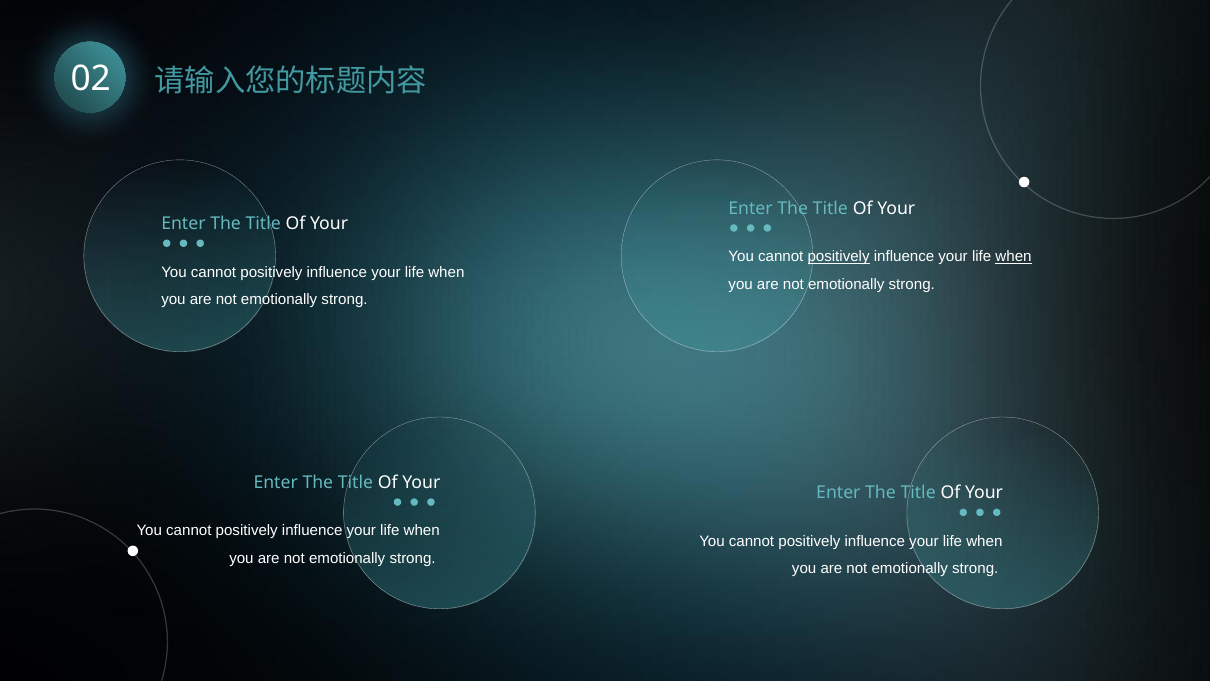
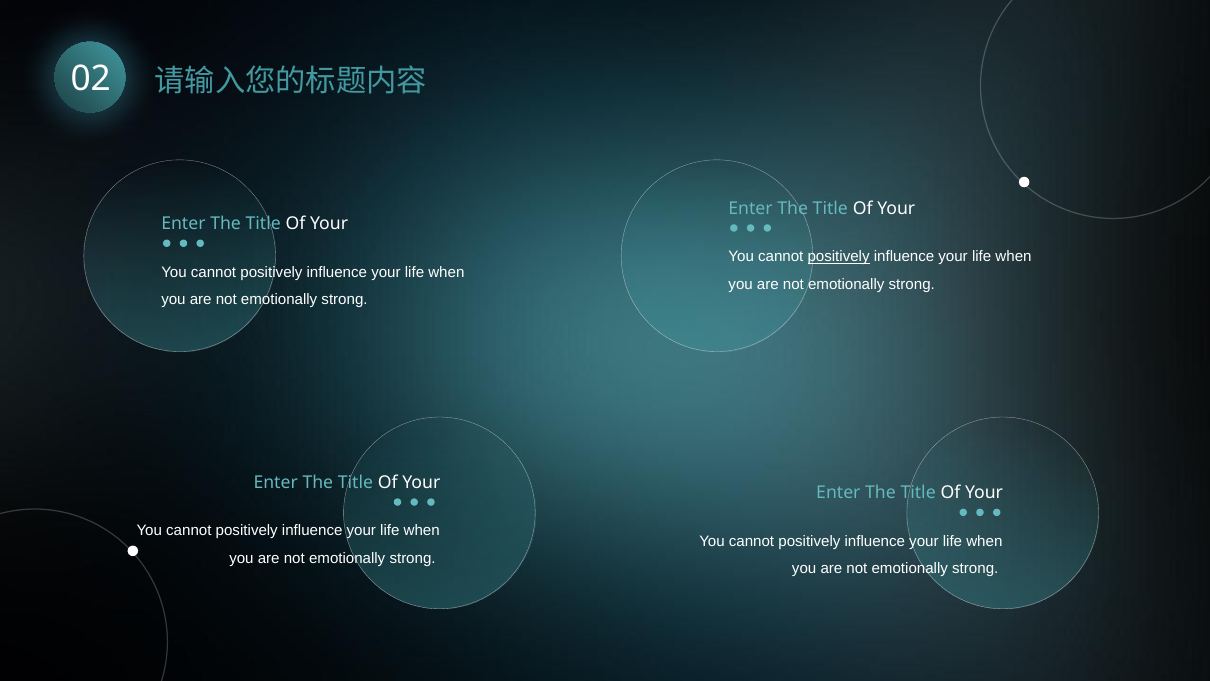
when underline: present -> none (1014, 257)
